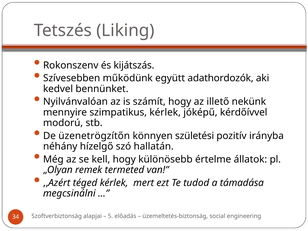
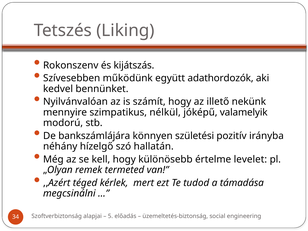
szimpatikus kérlek: kérlek -> nélkül (165, 112)
kérdőívvel: kérdőívvel -> valamelyik (244, 112)
üzenetrögzítőn: üzenetrögzítőn -> bankszámlájára (94, 136)
állatok: állatok -> levelet (250, 159)
